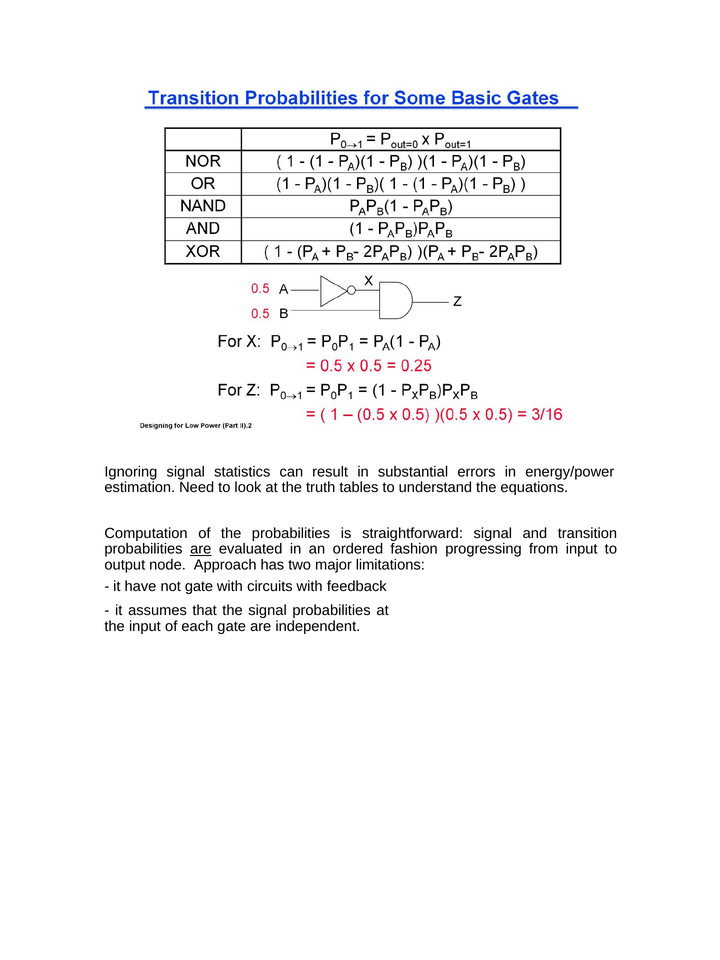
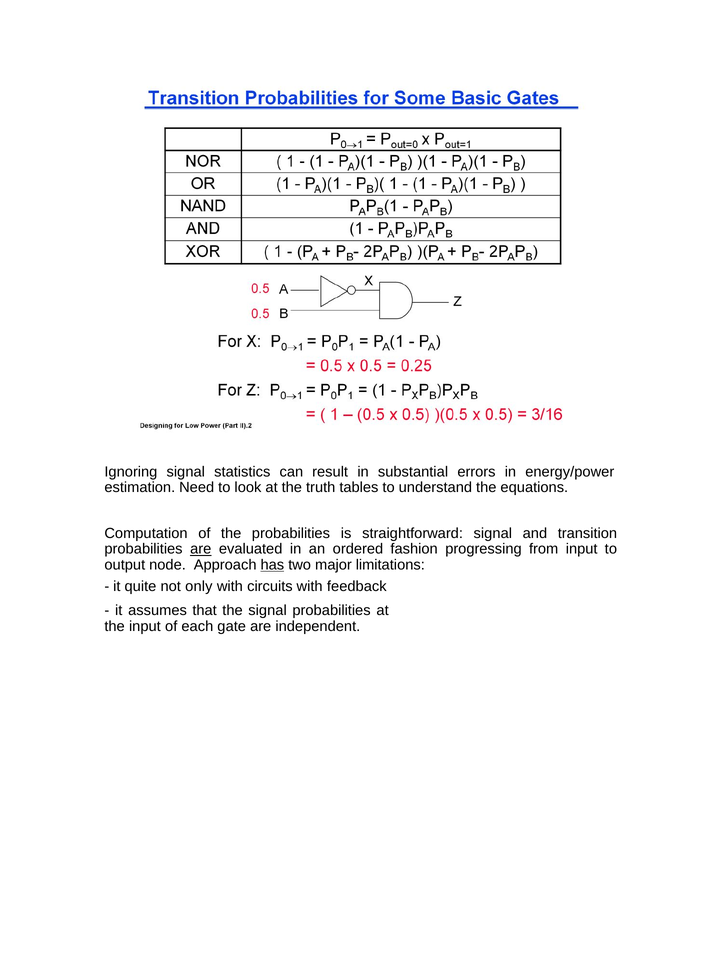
has underline: none -> present (272, 565)
have: have -> quite (140, 586)
not gate: gate -> only (199, 586)
